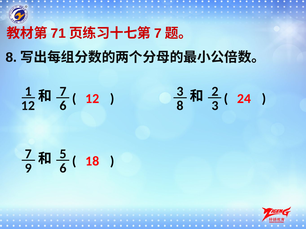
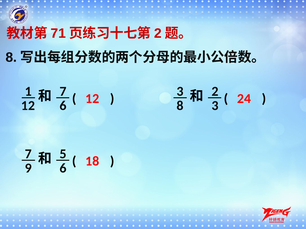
7: 7 -> 2 (158, 34)
